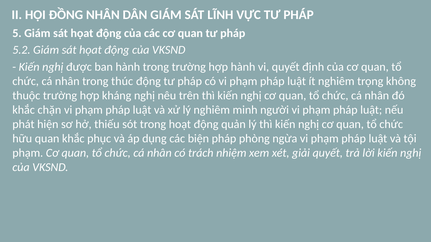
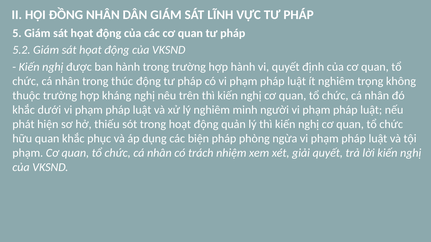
chặn: chặn -> dưới (49, 110)
